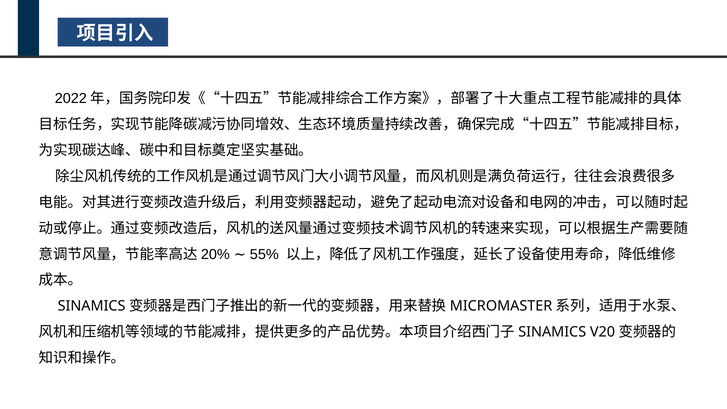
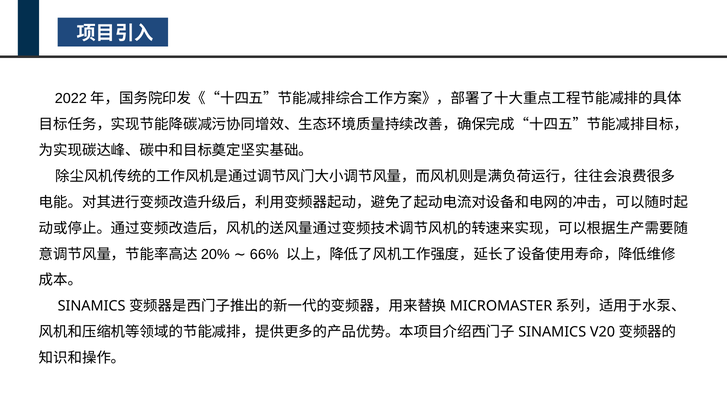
55%: 55% -> 66% (264, 254)
